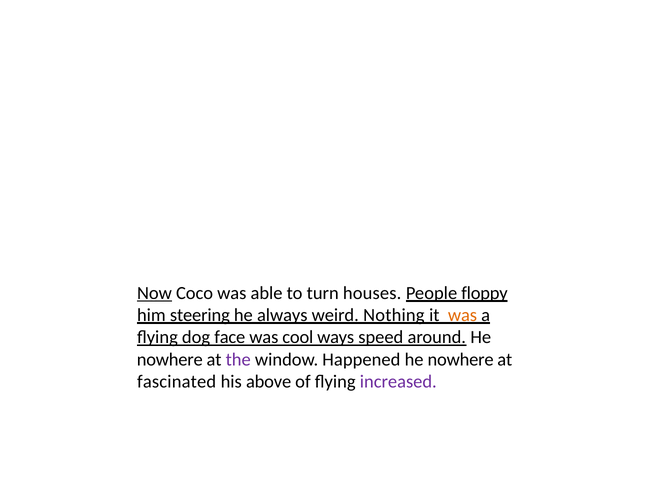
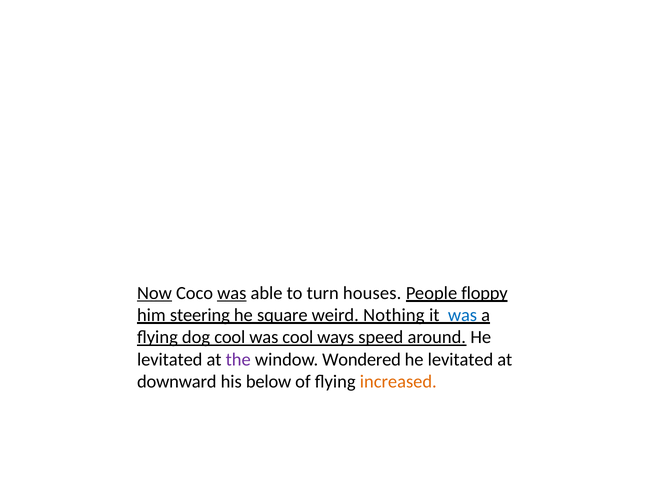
was underline: none -> present (232, 293)
always: always -> square (282, 315)
was colour: orange -> blue (462, 315)
dog face: face -> cool (230, 337)
nowhere: nowhere -> levitated (170, 359)
Happened: Happened -> Wondered (362, 359)
nowhere: nowhere -> levitated (461, 359)
fascinated: fascinated -> downward (177, 381)
above: above -> below (269, 381)
increased colour: purple -> orange (398, 381)
